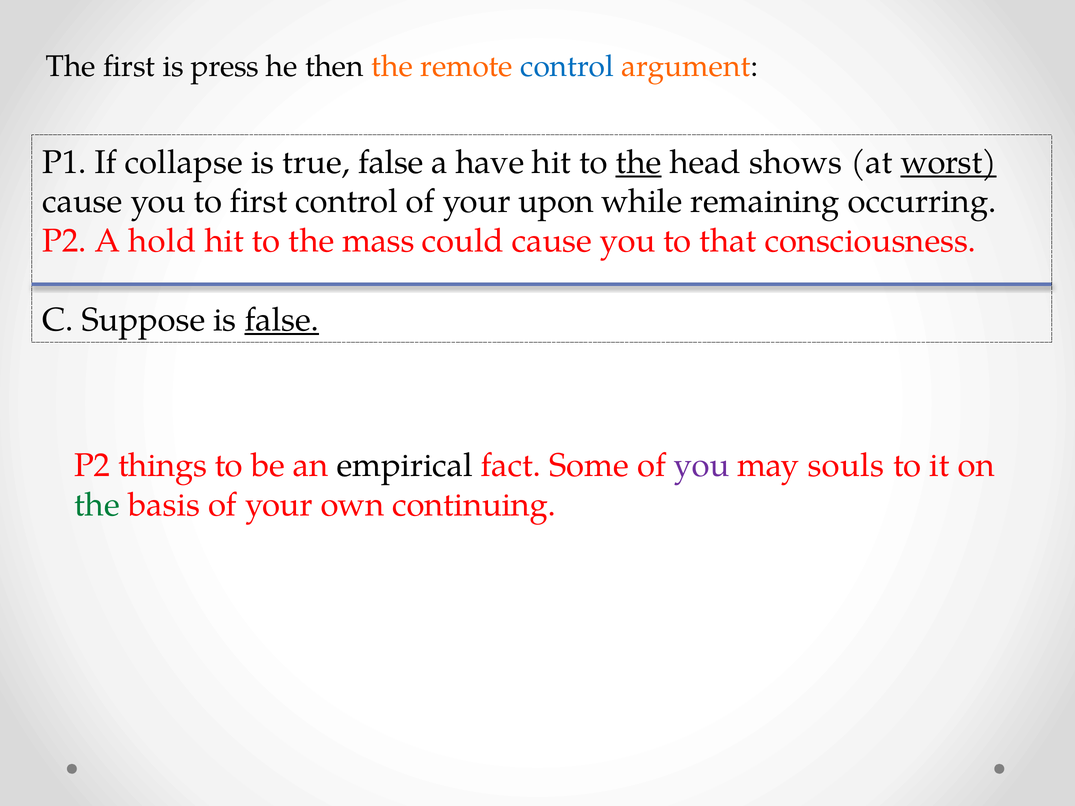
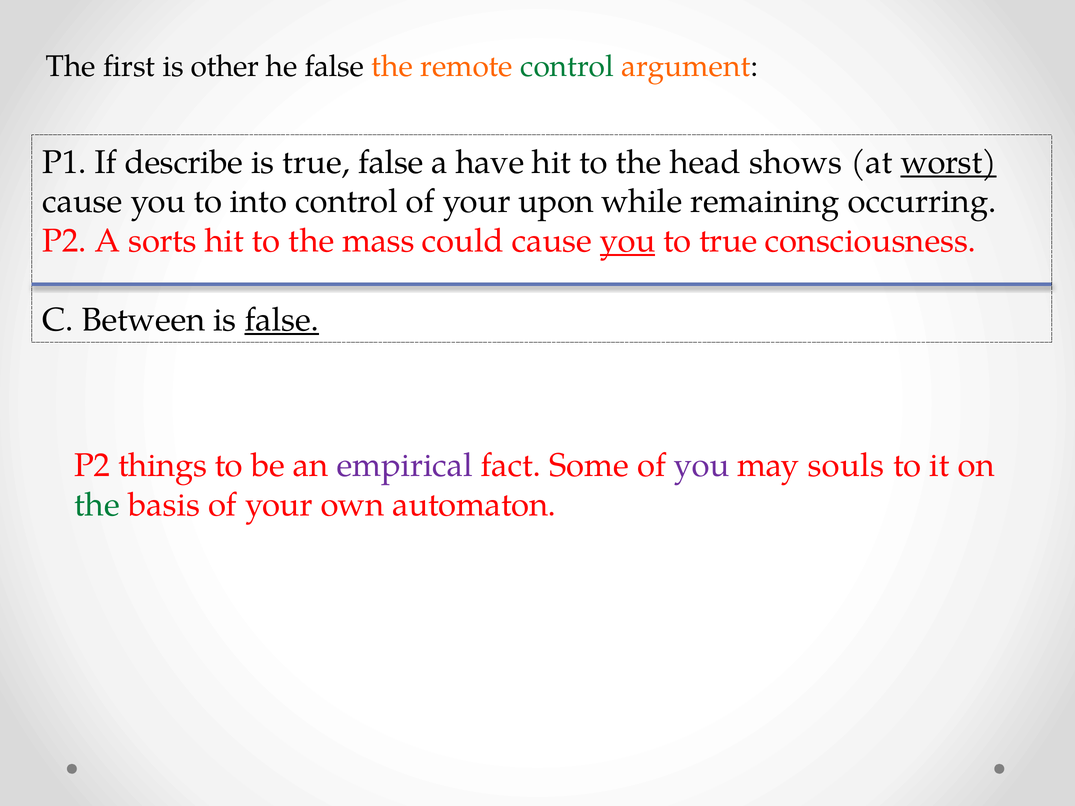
press: press -> other (225, 67)
he then: then -> false (334, 67)
control colour: blue -> green (567, 67)
collapse: collapse -> describe (184, 162)
the underline: present -> none (639, 162)
to first: first -> into (259, 202)
hold: hold -> sorts (163, 241)
you underline: none -> present (628, 241)
to that: that -> true (728, 241)
Suppose: Suppose -> Between (144, 320)
empirical colour: black -> purple (405, 466)
continuing: continuing -> automaton (474, 505)
